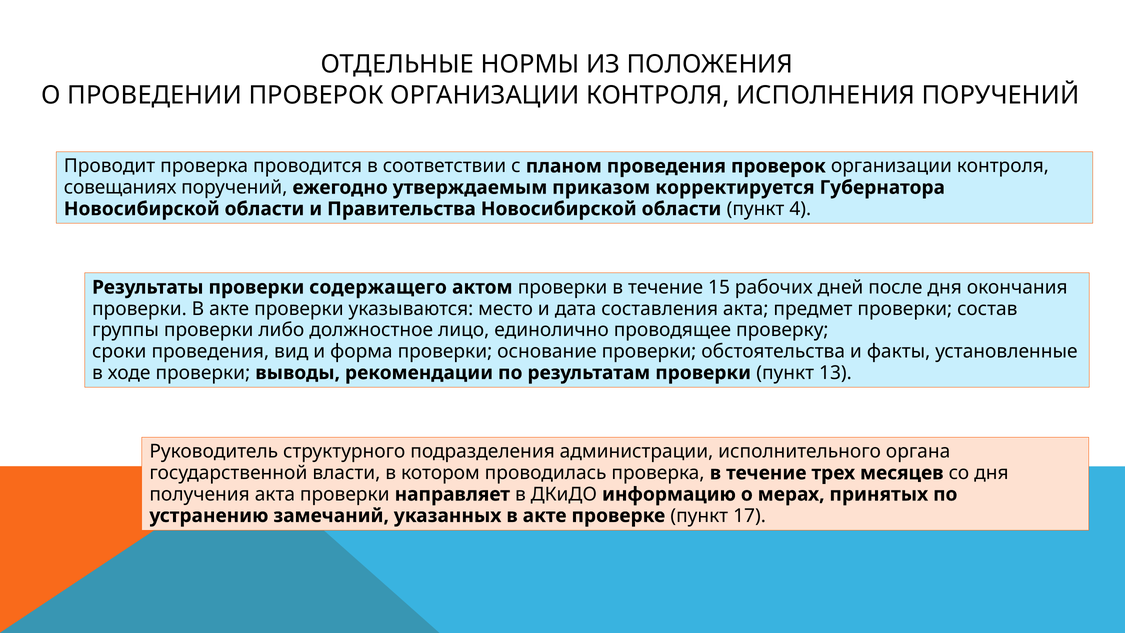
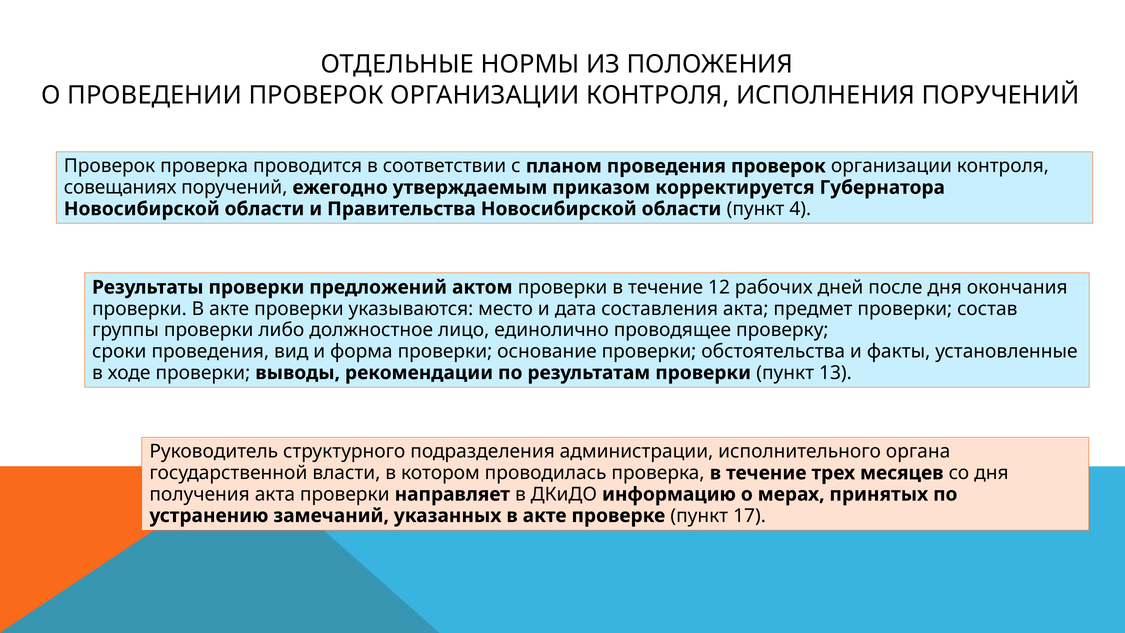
Проводит: Проводит -> Проверок (110, 166)
содержащего: содержащего -> предложений (378, 287)
15: 15 -> 12 (719, 287)
